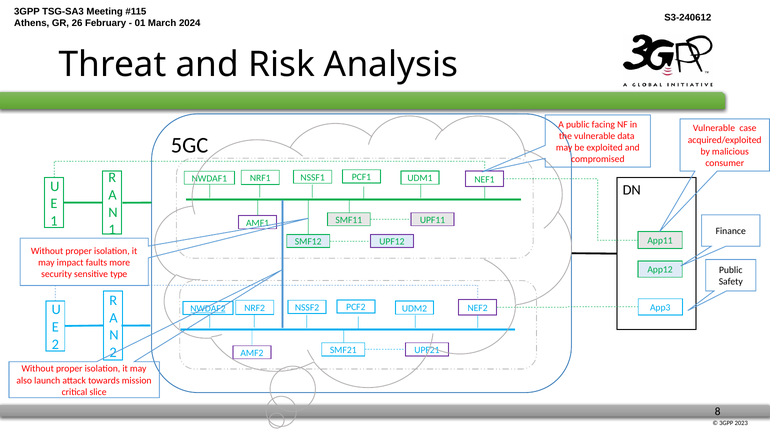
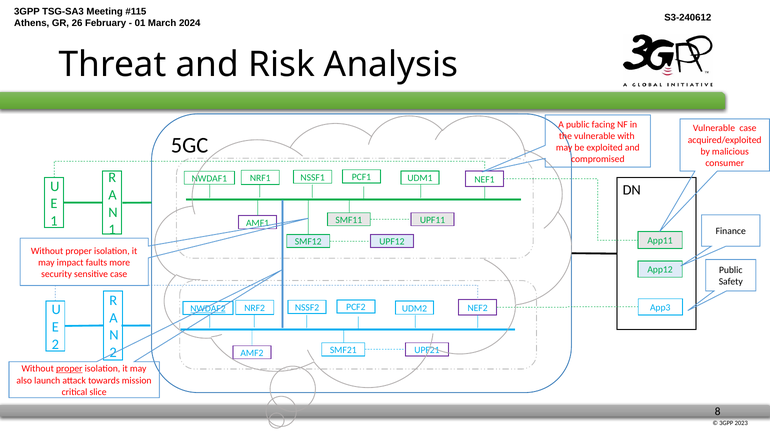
data: data -> with (626, 136)
sensitive type: type -> case (119, 274)
proper underline: none -> present (69, 369)
